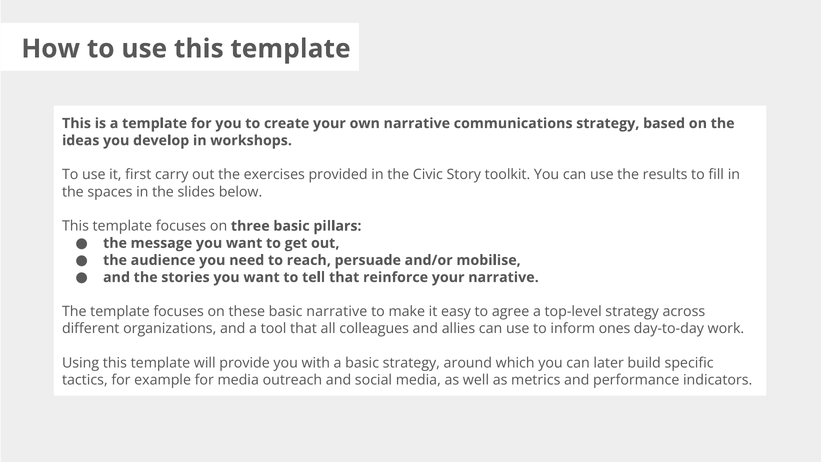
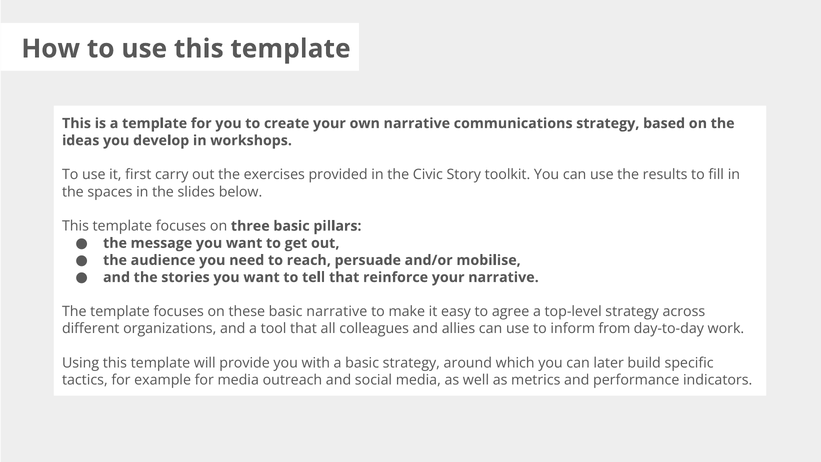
ones: ones -> from (614, 329)
